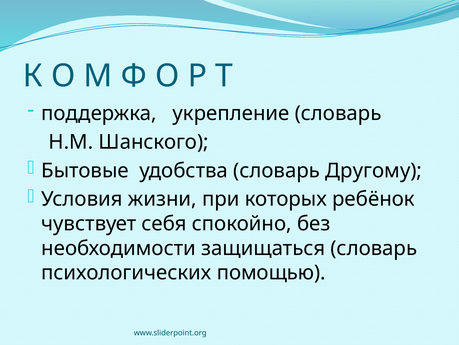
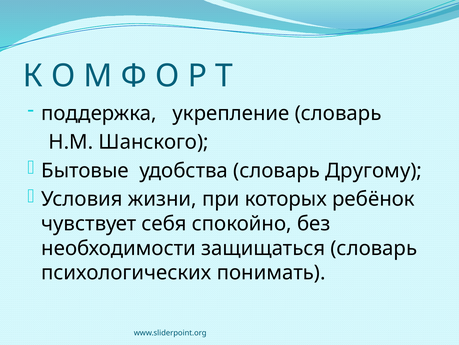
помощью: помощью -> понимать (271, 272)
